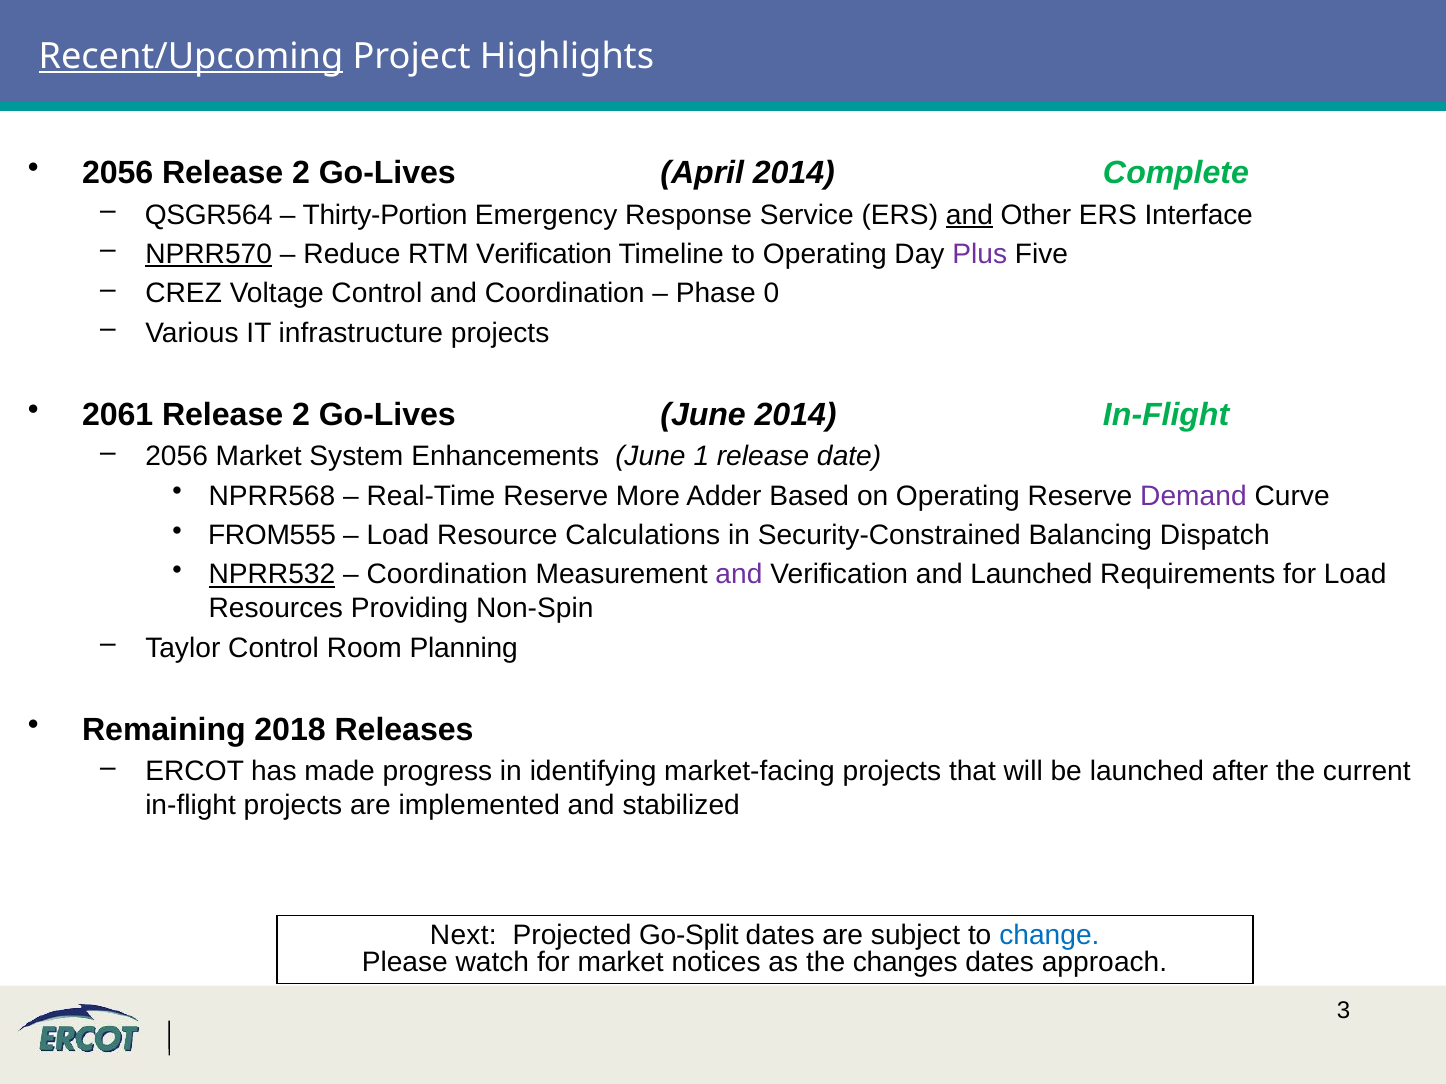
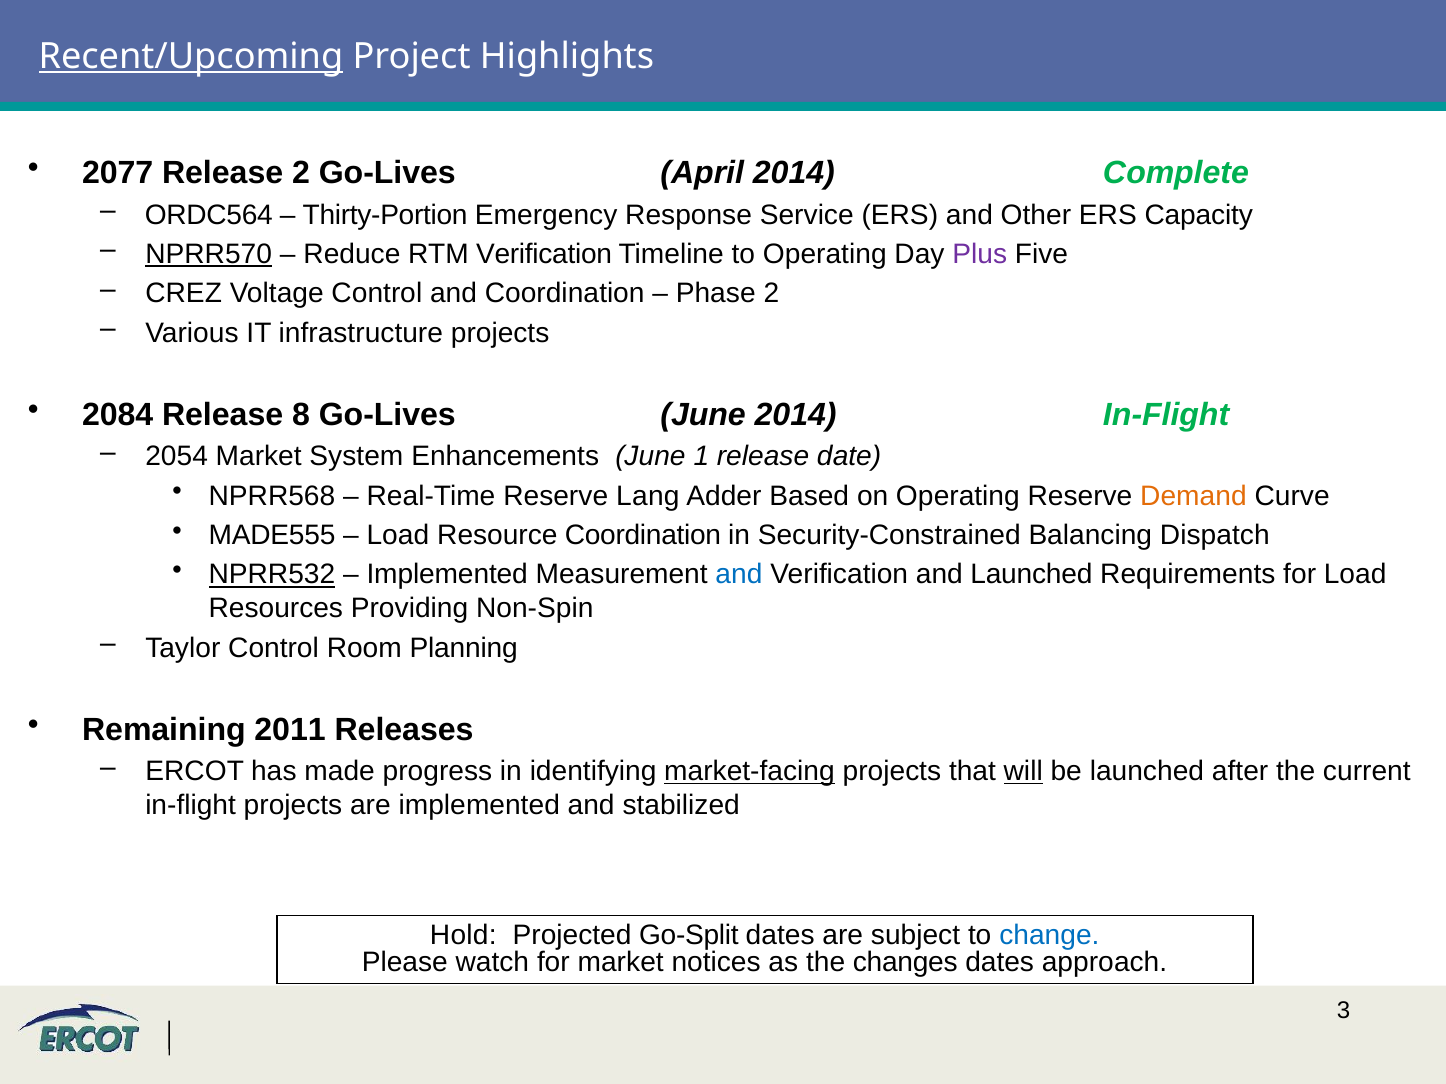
2056: 2056 -> 2077 (118, 173)
QSGR564: QSGR564 -> ORDC564 (209, 215)
and underline: present -> none (969, 215)
Interface: Interface -> Capacity (1199, 215)
Phase 0: 0 -> 2 (771, 294)
2061: 2061 -> 2084 (118, 415)
2: 2 -> 8 (301, 415)
2056: 2056 -> 2054 (177, 457)
More: More -> Lang (648, 496)
Demand colour: purple -> orange (1193, 496)
FROM555: FROM555 -> MADE555 (272, 536)
Resource Calculations: Calculations -> Coordination (643, 536)
Coordination: Coordination -> Implemented (447, 575)
and colour: purple -> blue (739, 575)
2018: 2018 -> 2011 (290, 730)
market-facing underline: none -> present (749, 772)
will underline: none -> present (1023, 772)
Next: Next -> Hold (463, 935)
